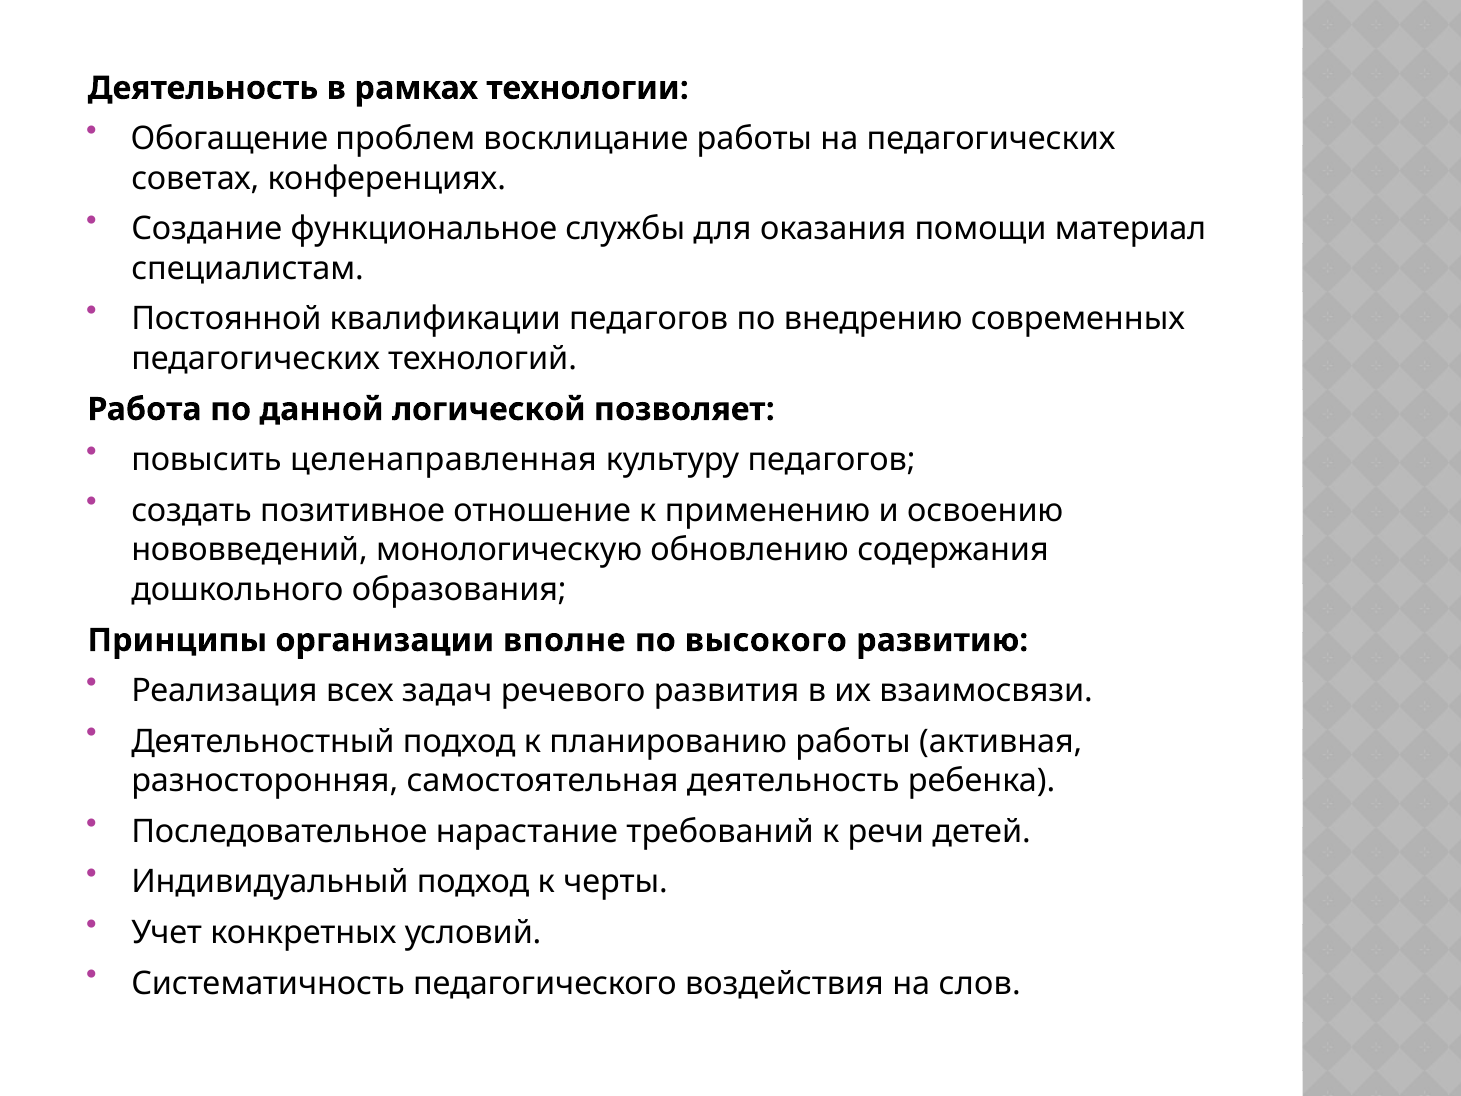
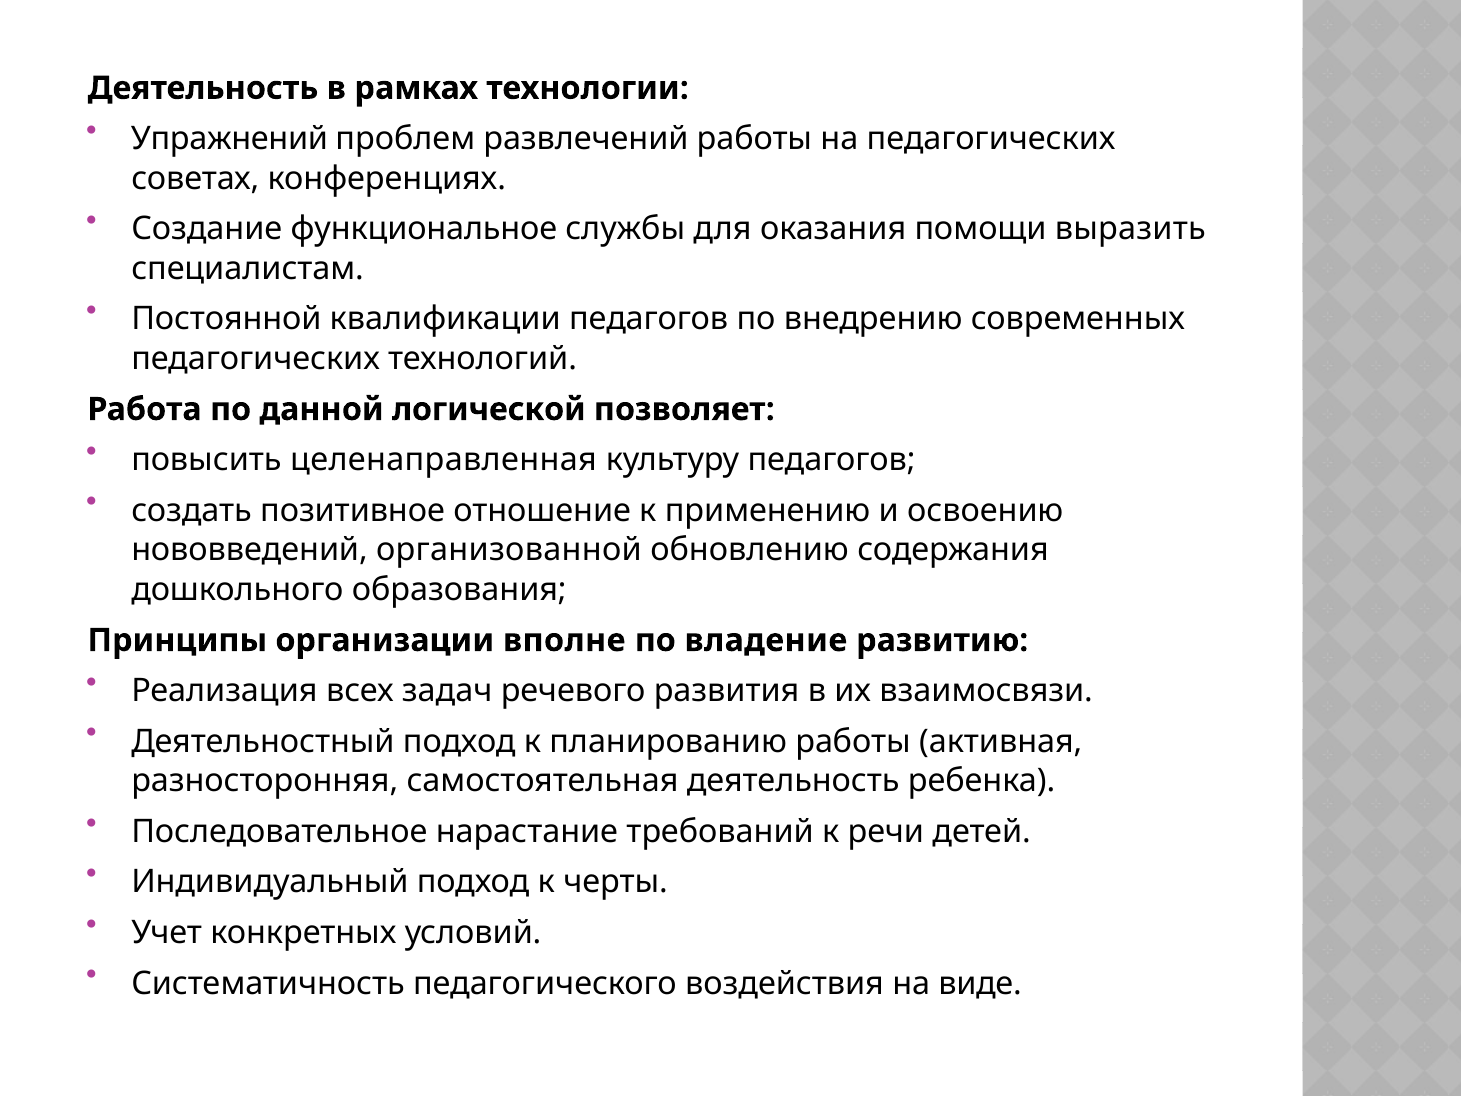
Обогащение: Обогащение -> Упражнений (229, 139)
восклицание: восклицание -> развлечений (586, 139)
материал: материал -> выразить (1130, 229)
монологическую: монологическую -> организованной (509, 550)
высокого: высокого -> владение (766, 640)
слов: слов -> виде (980, 983)
